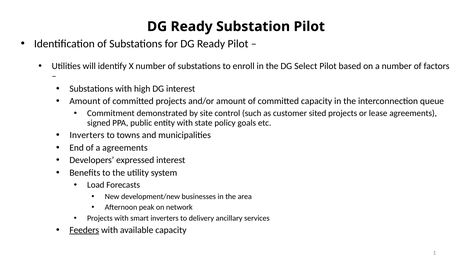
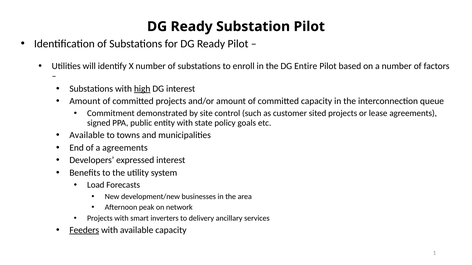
Select: Select -> Entire (306, 66)
high underline: none -> present (142, 89)
Inverters: Inverters -> Available (87, 135)
